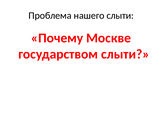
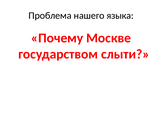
нашего слыти: слыти -> языка (120, 16)
